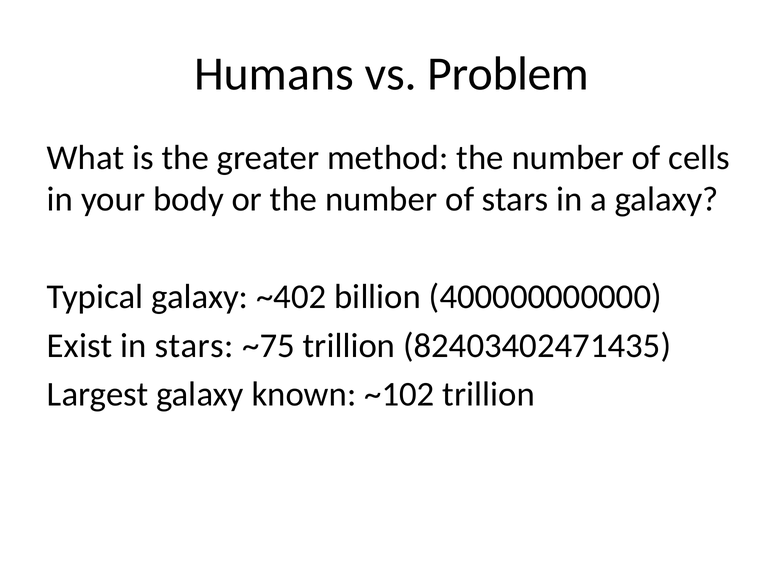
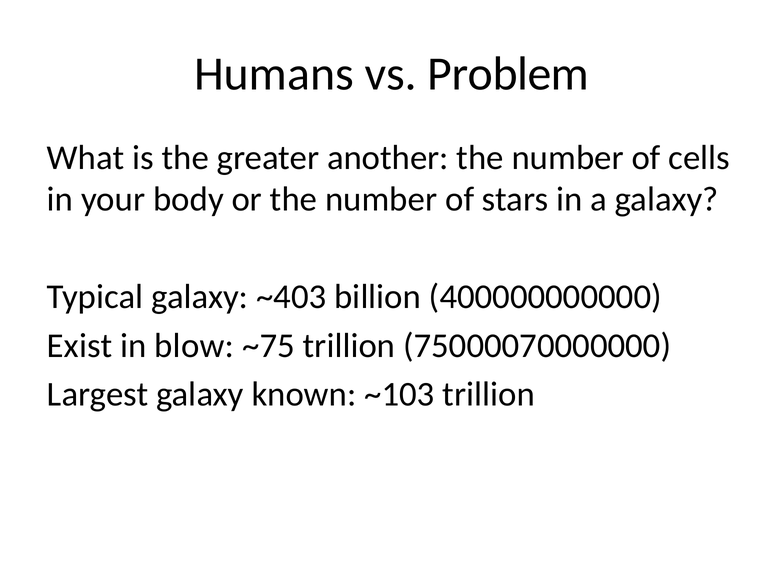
method: method -> another (388, 158)
~402: ~402 -> ~403 (291, 297)
in stars: stars -> blow (194, 346)
82403402471435: 82403402471435 -> 75000070000000 (537, 346)
~102: ~102 -> ~103 (399, 394)
